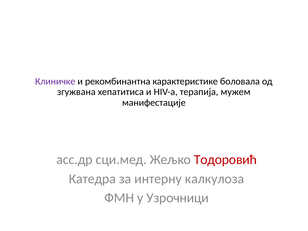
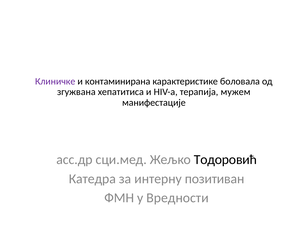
рекомбинантна: рекомбинантна -> контаминирана (118, 81)
Тодоровић colour: red -> black (225, 160)
калкулоза: калкулоза -> позитиван (215, 179)
Узрочници: Узрочници -> Вредности (178, 198)
